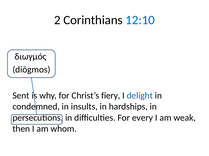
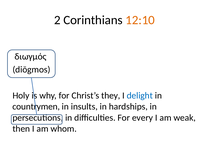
12:10 colour: blue -> orange (140, 20)
Sent: Sent -> Holy (21, 96)
fiery: fiery -> they (111, 96)
condemned: condemned -> countrymen (36, 107)
